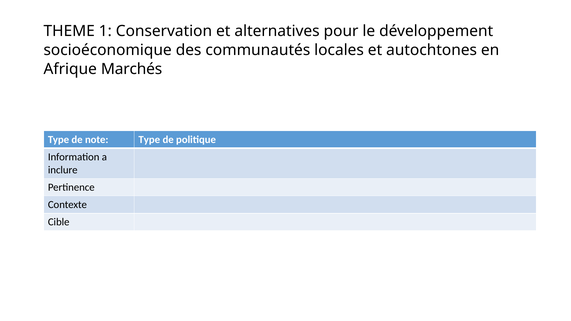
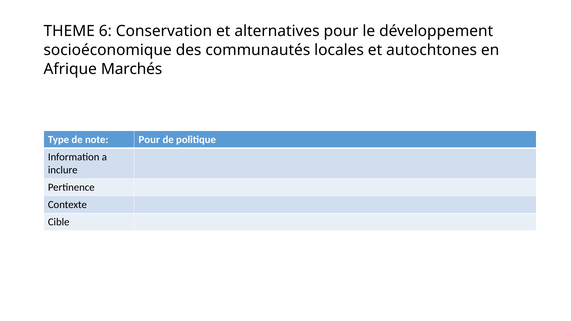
1: 1 -> 6 (105, 31)
note Type: Type -> Pour (149, 140)
